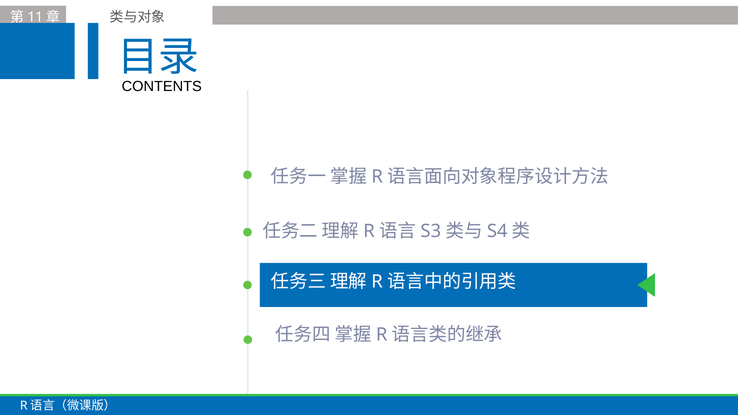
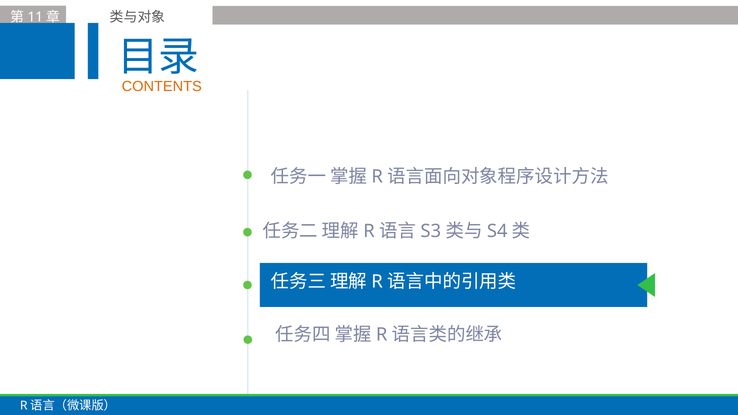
CONTENTS colour: black -> orange (162, 87)
